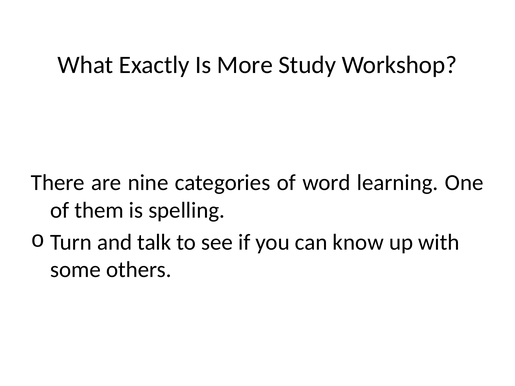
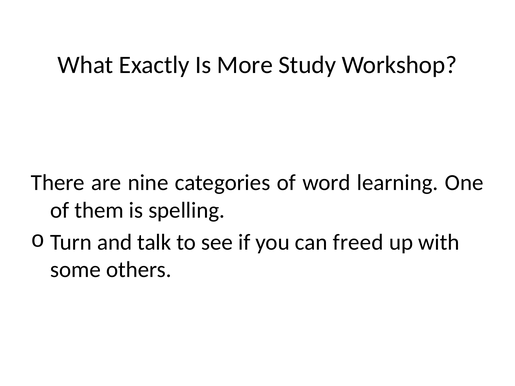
know: know -> freed (358, 242)
